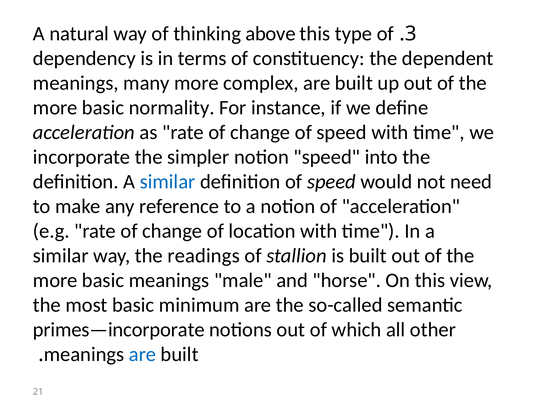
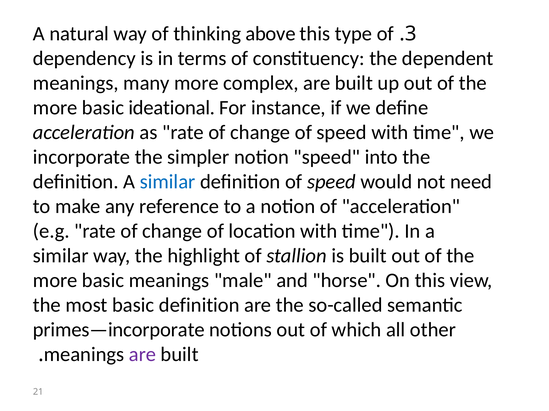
normality: normality -> ideational (172, 108)
readings: readings -> highlight (204, 256)
basic minimum: minimum -> definition (199, 306)
are colour: blue -> purple (143, 355)
